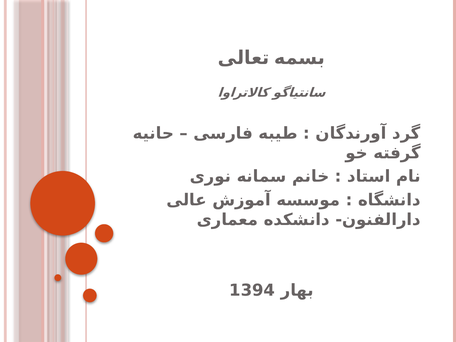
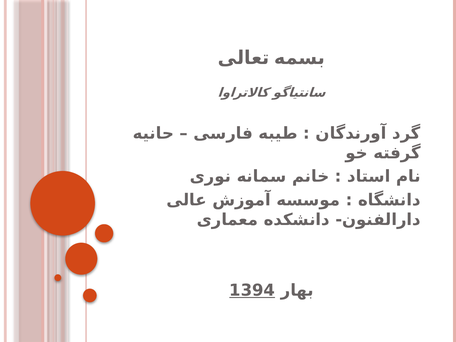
1394 underline: none -> present (252, 291)
